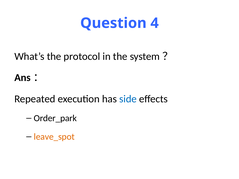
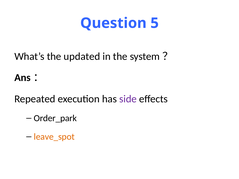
4: 4 -> 5 (155, 23)
protocol: protocol -> updated (82, 57)
side colour: blue -> purple (128, 99)
